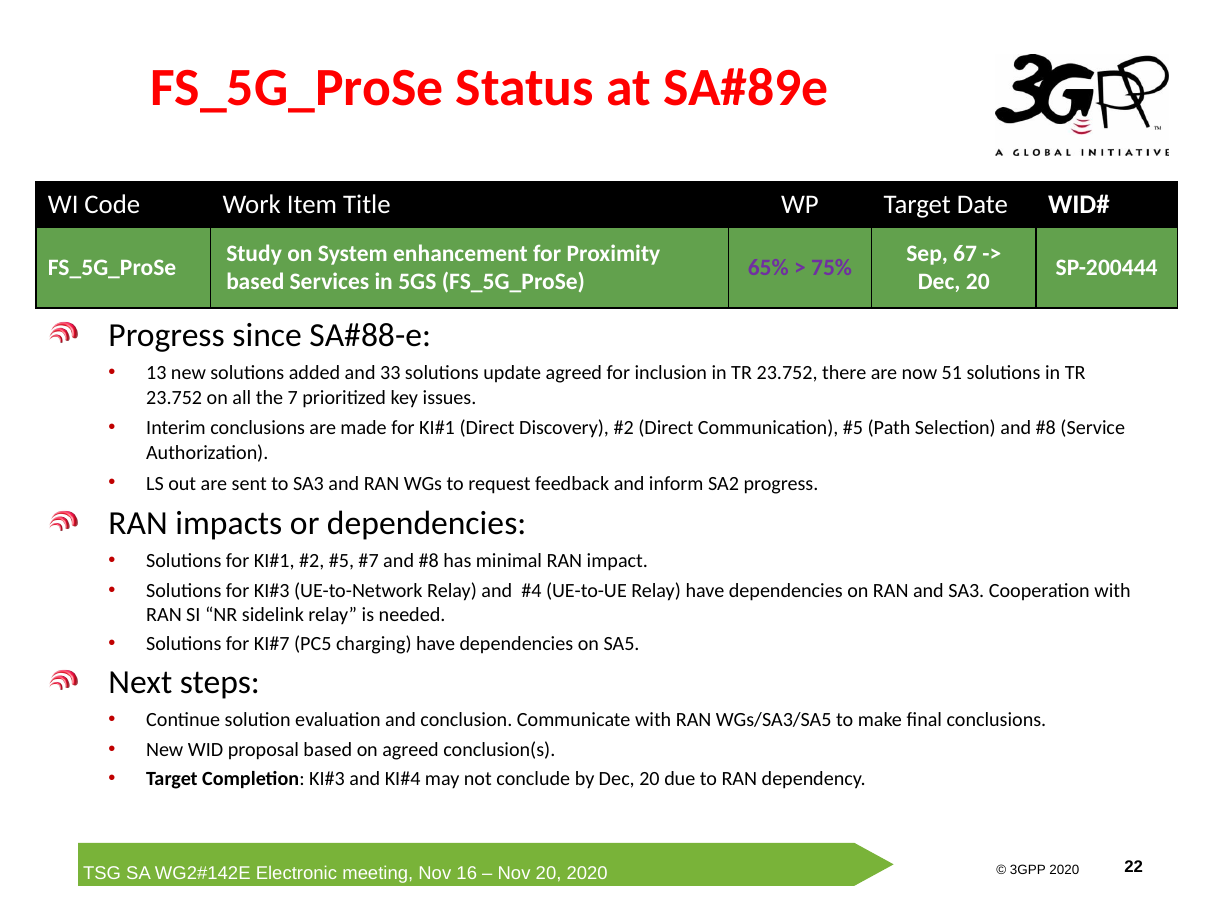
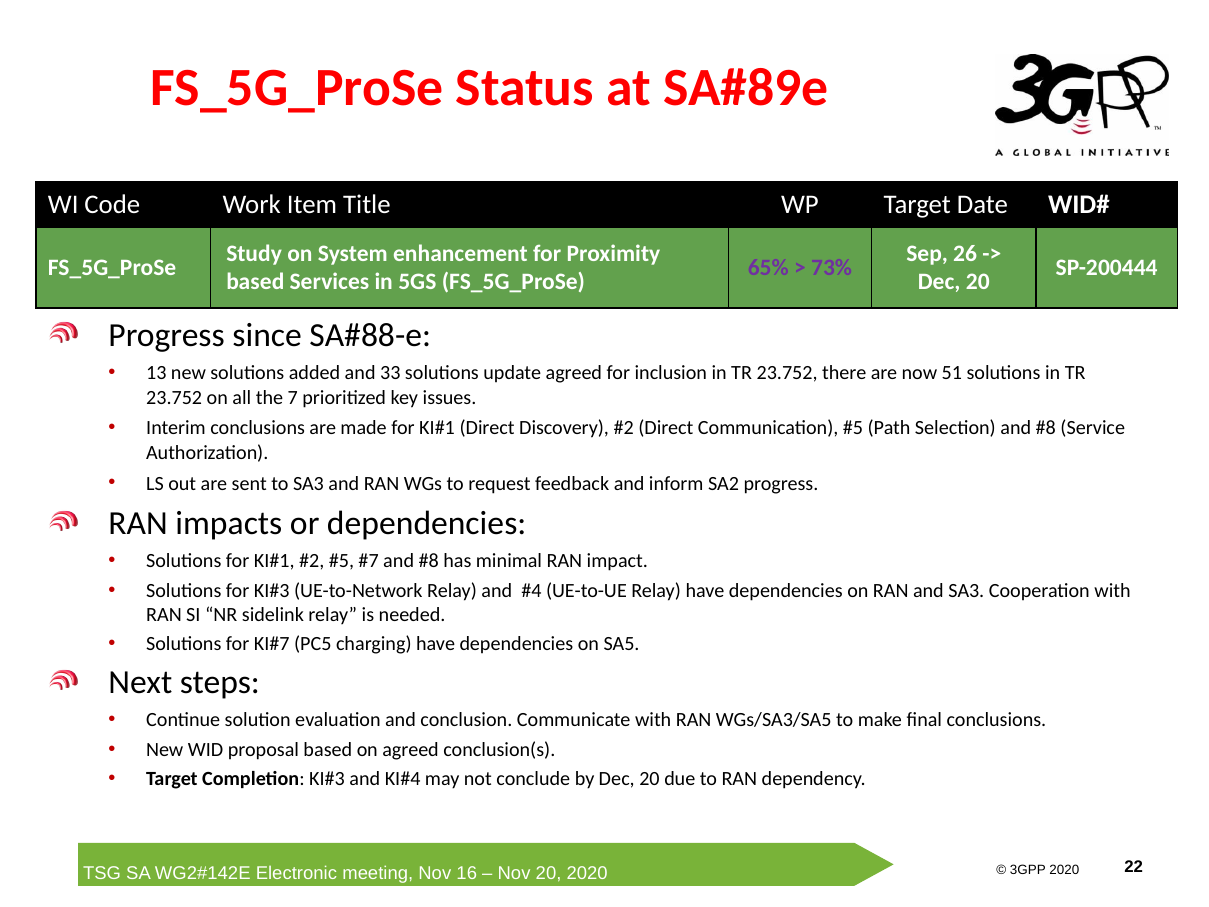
67: 67 -> 26 (965, 253)
75%: 75% -> 73% (832, 268)
